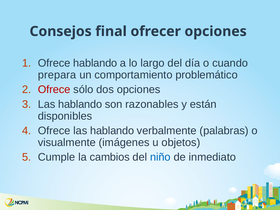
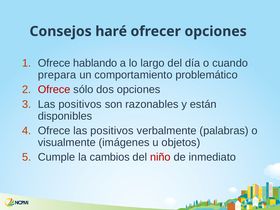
final: final -> haré (111, 31)
hablando: hablando -> positivos (80, 104)
Ofrece las hablando: hablando -> positivos (112, 131)
niño colour: blue -> red (160, 157)
